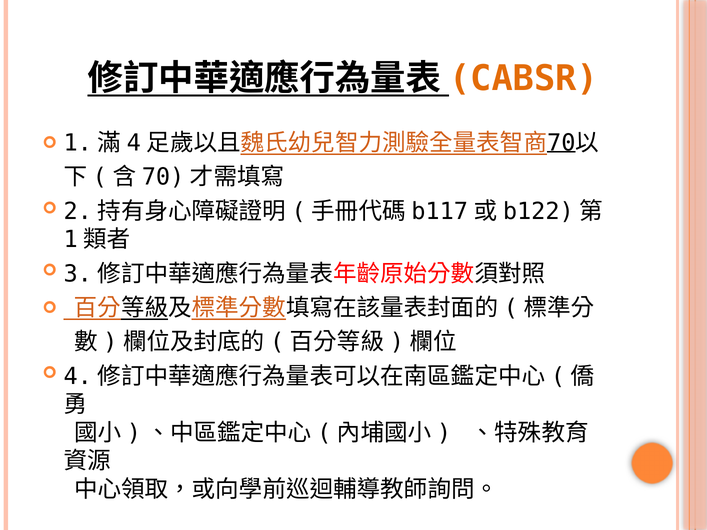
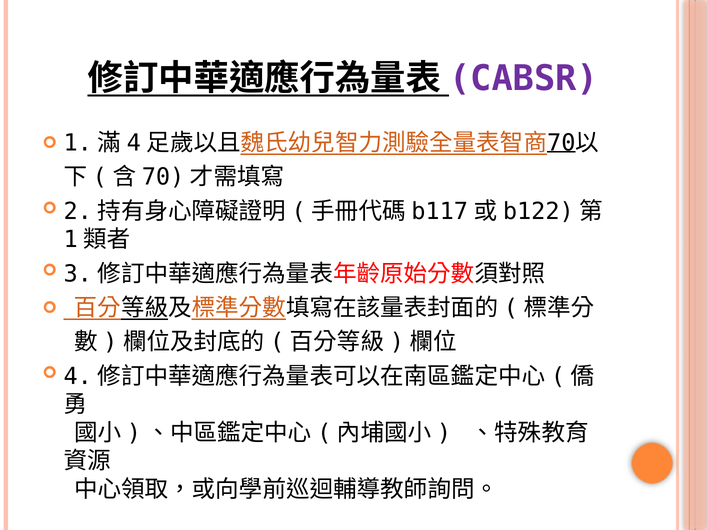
CABSR colour: orange -> purple (524, 79)
